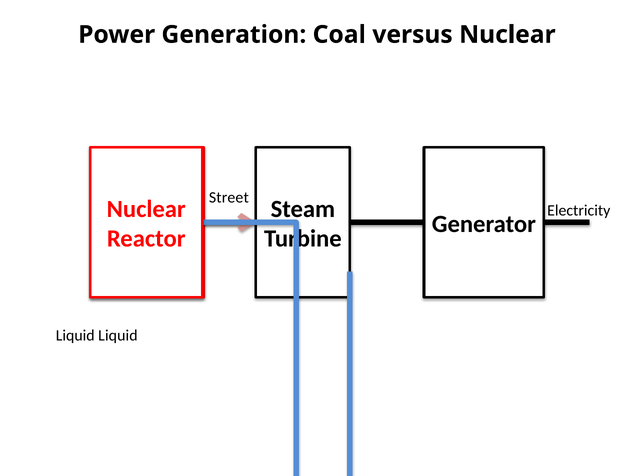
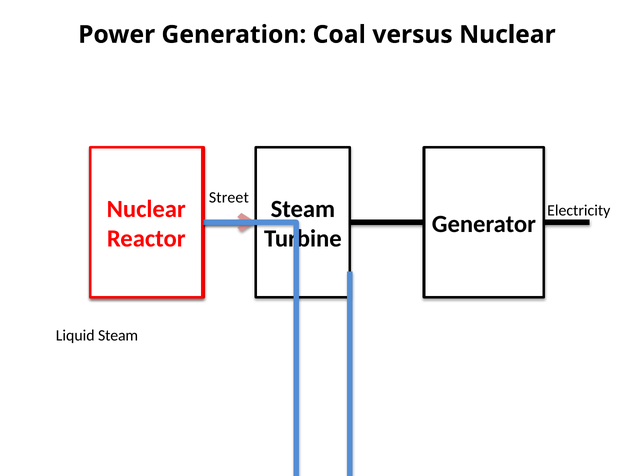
Liquid Liquid: Liquid -> Steam (118, 335)
